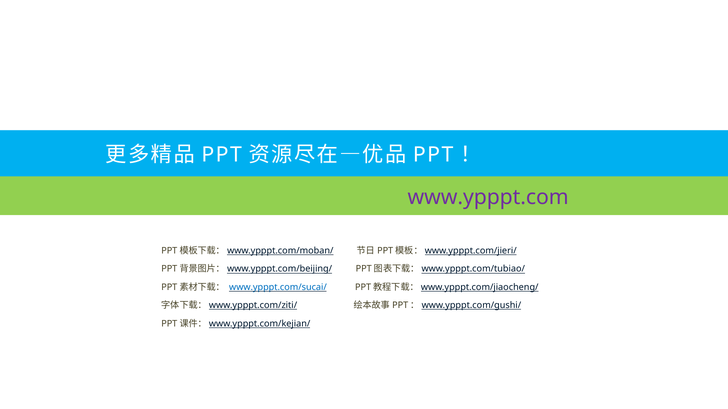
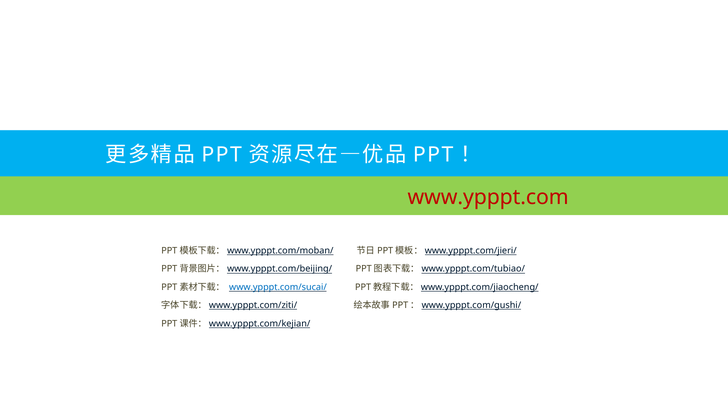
www.ypppt.com colour: purple -> red (488, 197)
